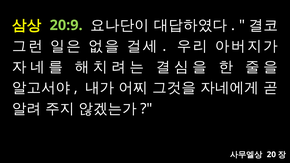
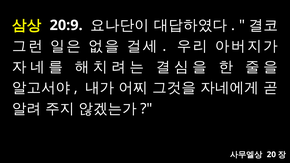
20:9 colour: light green -> white (66, 25)
